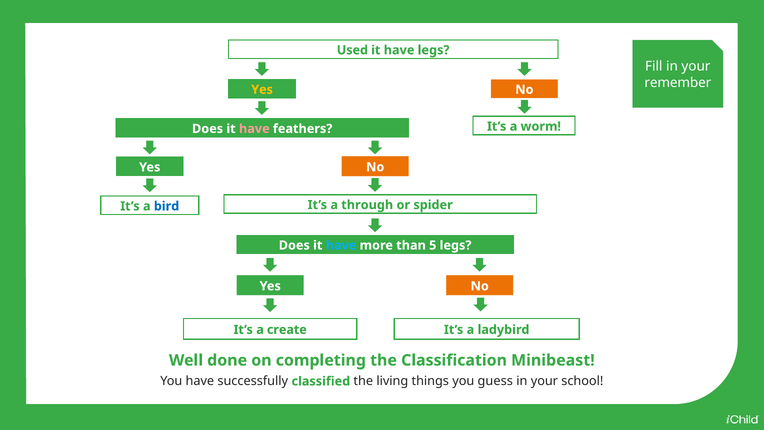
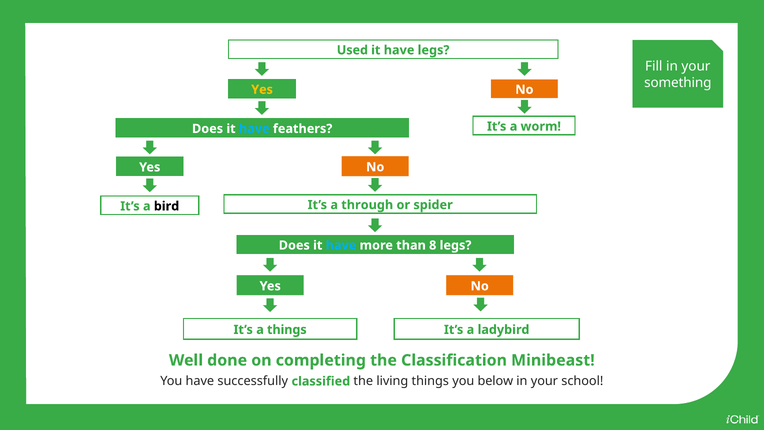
remember: remember -> something (678, 83)
have colour: pink -> light blue (254, 129)
bird colour: blue -> black (167, 206)
5: 5 -> 8 (433, 245)
a create: create -> things (287, 330)
guess: guess -> below (495, 381)
